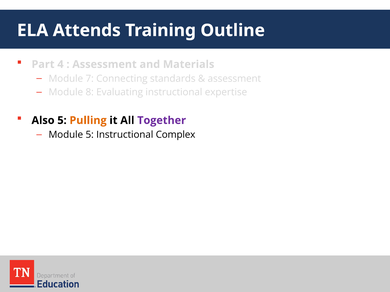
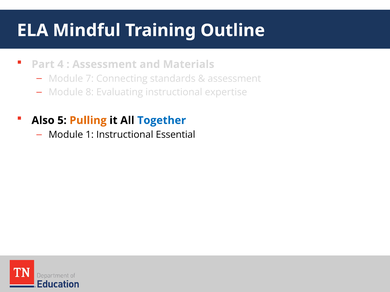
Attends: Attends -> Mindful (87, 30)
Together colour: purple -> blue (162, 121)
Module 5: 5 -> 1 (90, 135)
Complex: Complex -> Essential (176, 135)
